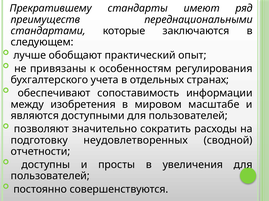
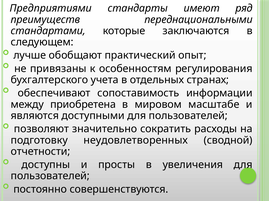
Прекратившему: Прекратившему -> Предприятиями (51, 8)
изобретения: изобретения -> приобретена (83, 105)
